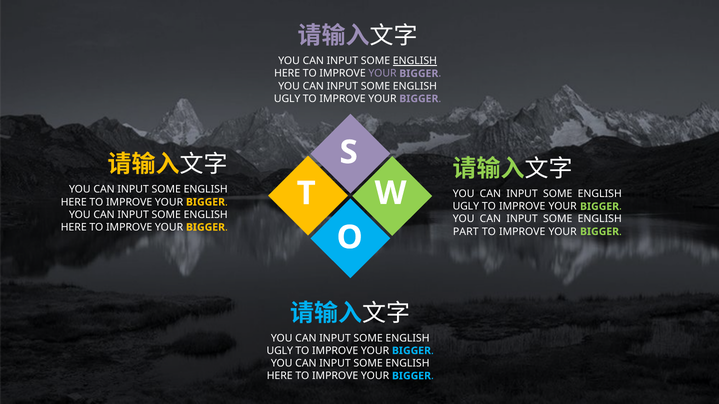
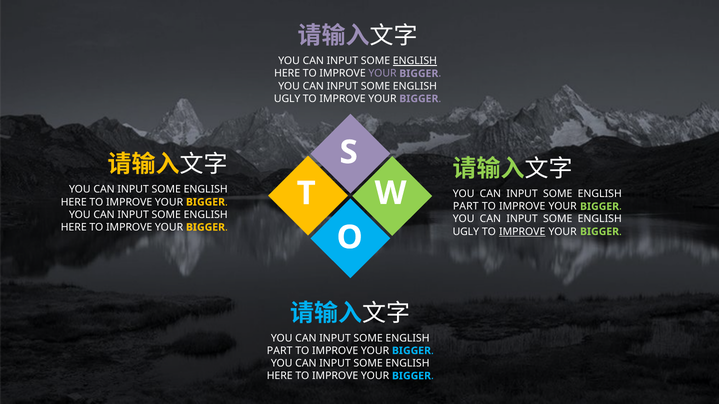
UGLY: UGLY -> PART (466, 207)
PART: PART -> UGLY (466, 232)
IMPROVE underline: none -> present (522, 232)
UGLY: UGLY -> PART (280, 351)
